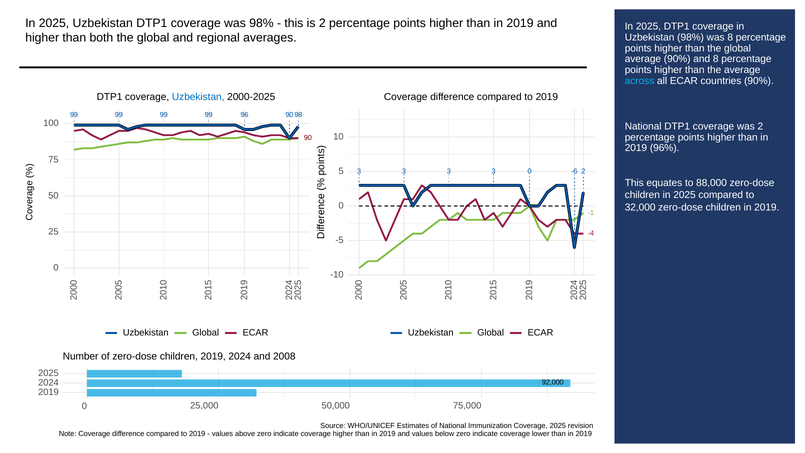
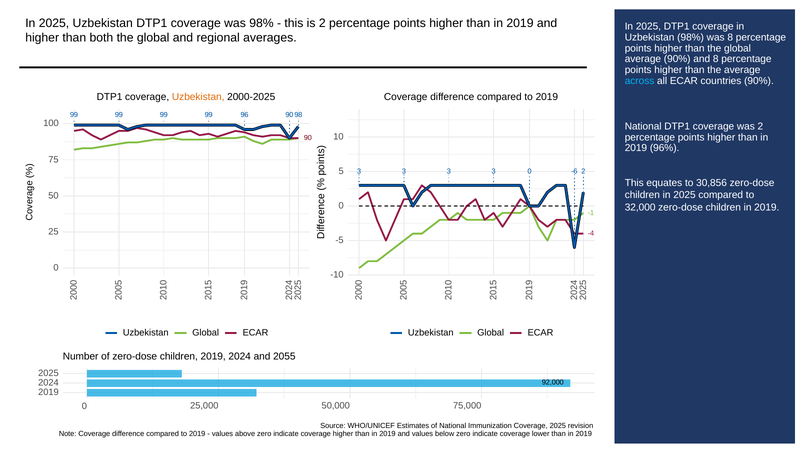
Uzbekistan colour: blue -> orange (198, 97)
88,000: 88,000 -> 30,856 (712, 183)
2008: 2008 -> 2055 (284, 356)
